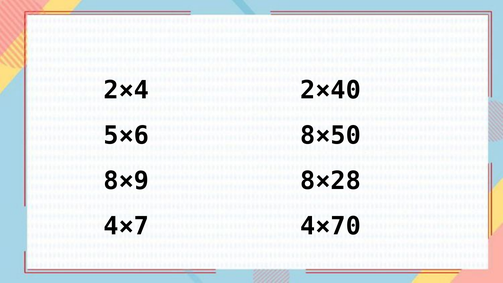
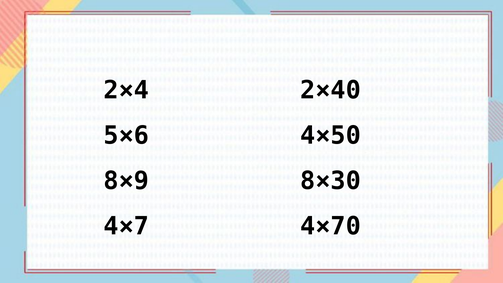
8×50: 8×50 -> 4×50 (331, 136)
8×28: 8×28 -> 8×30 (331, 181)
